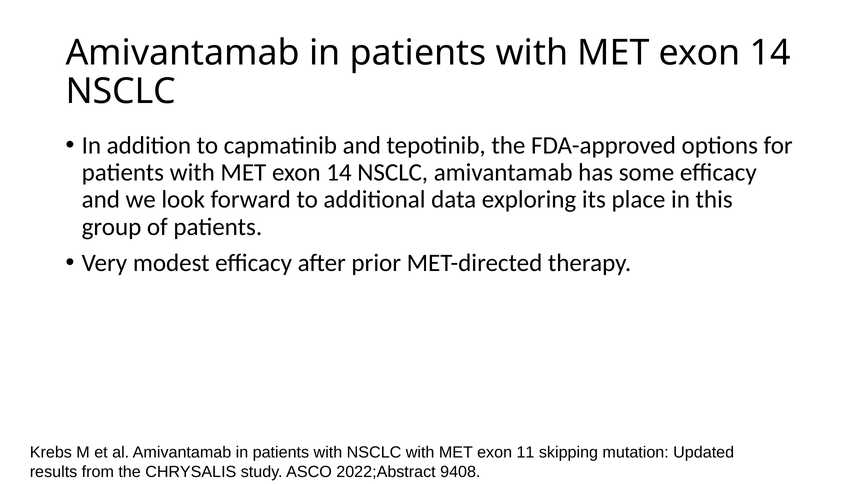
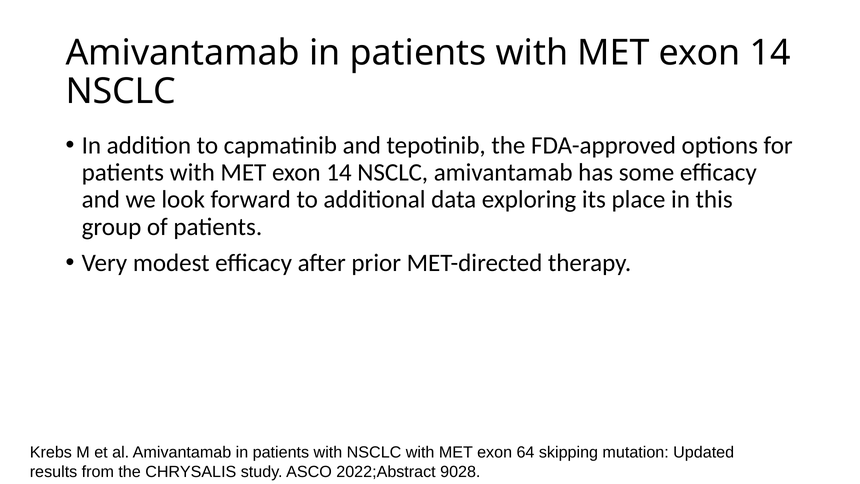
11: 11 -> 64 (525, 452)
9408: 9408 -> 9028 (460, 471)
